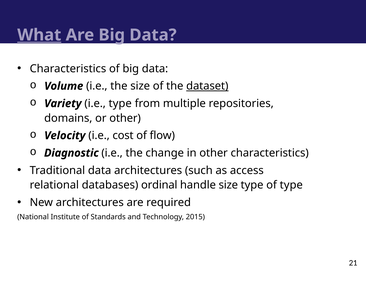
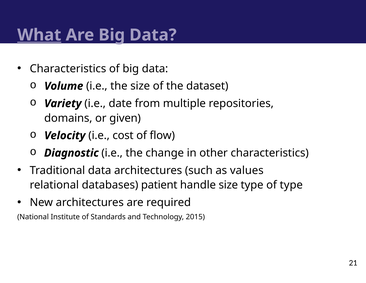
dataset underline: present -> none (207, 86)
i.e type: type -> date (120, 103)
or other: other -> given (125, 118)
access: access -> values (247, 170)
ordinal: ordinal -> patient (159, 185)
